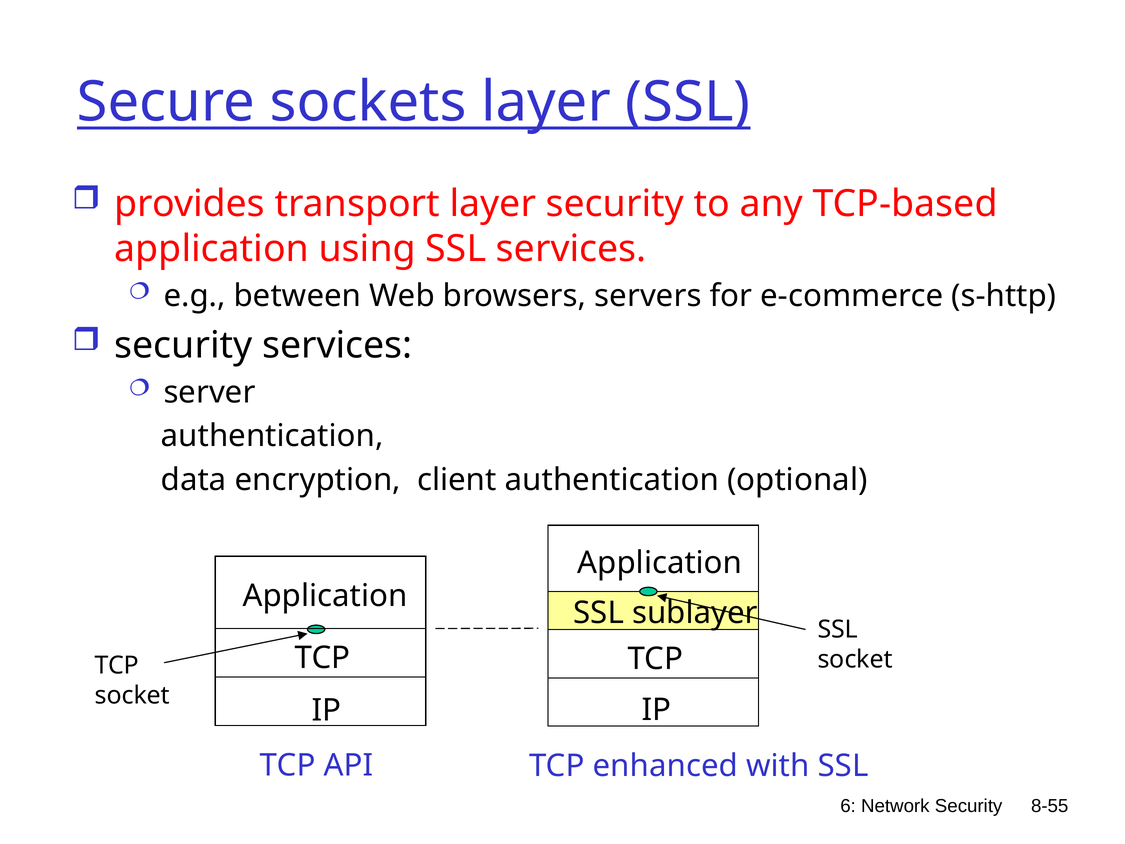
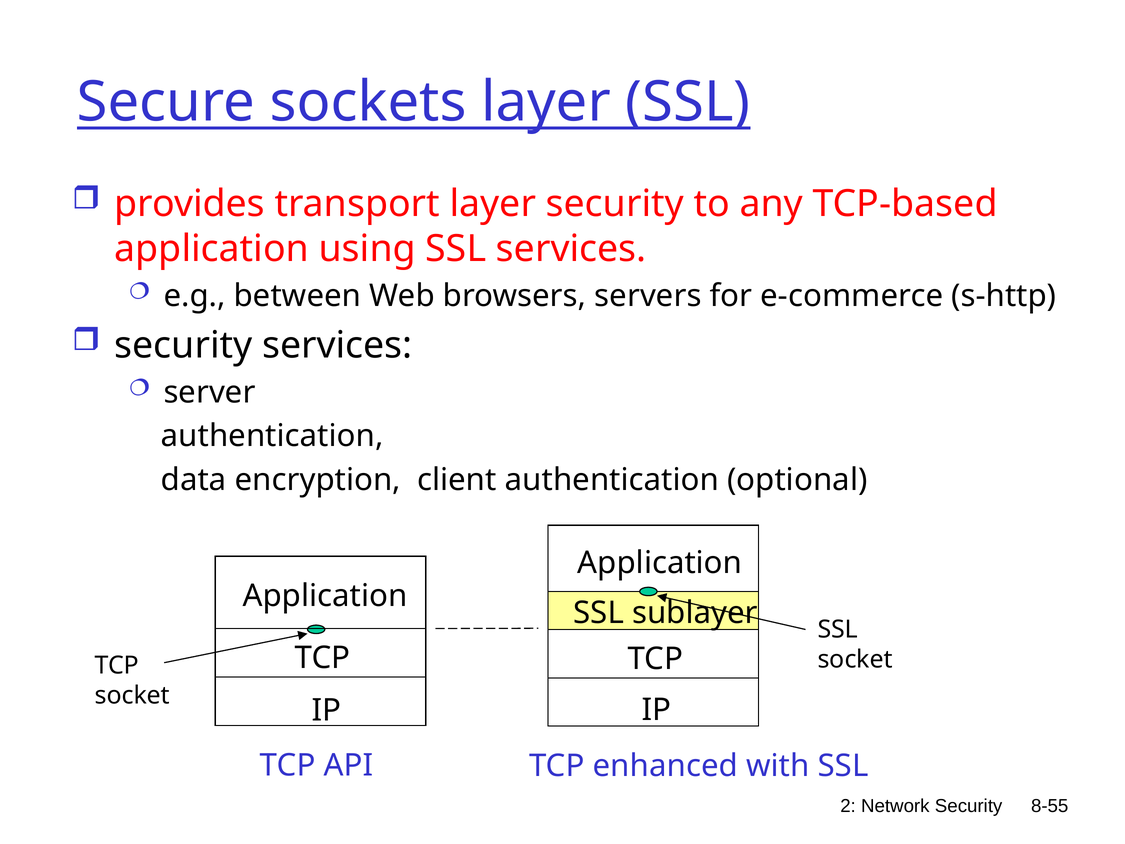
6: 6 -> 2 (848, 806)
